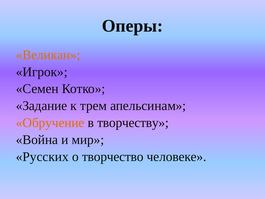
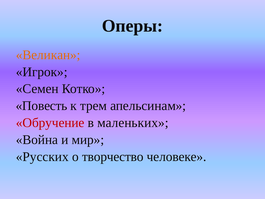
Задание: Задание -> Повесть (42, 106)
Обручение colour: orange -> red (50, 123)
творчеству: творчеству -> маленьких (133, 123)
